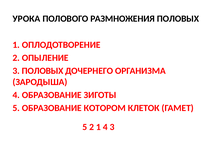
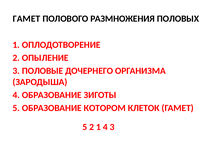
УРОКА: УРОКА -> ГАМЕТ (26, 19)
3 ПОЛОВЫХ: ПОЛОВЫХ -> ПОЛОВЫЕ (43, 71)
